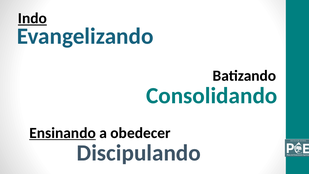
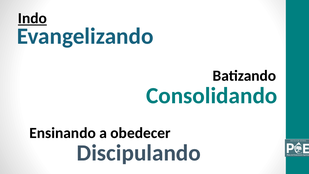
Ensinando underline: present -> none (63, 133)
